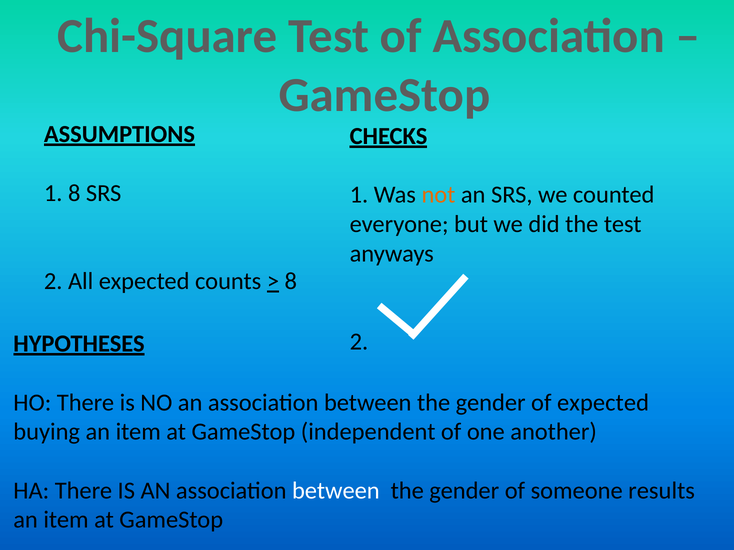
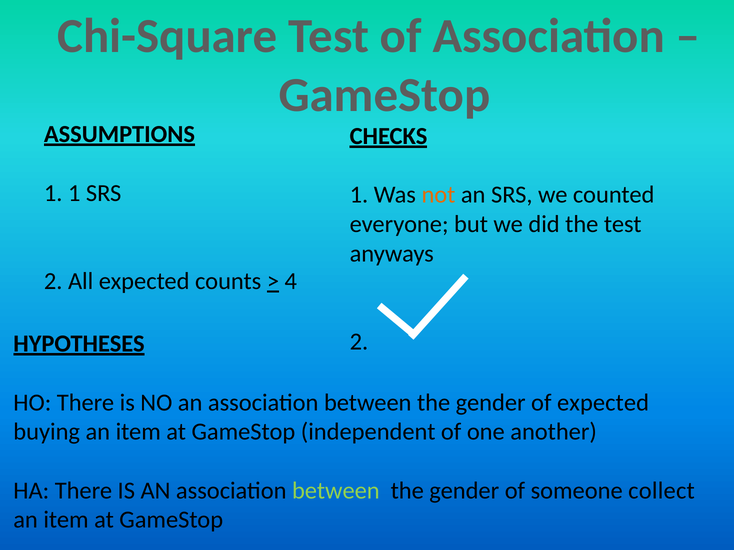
1 8: 8 -> 1 (74, 193)
8: 8 -> 4 (291, 281)
between colour: white -> light green (336, 491)
results: results -> collect (661, 491)
